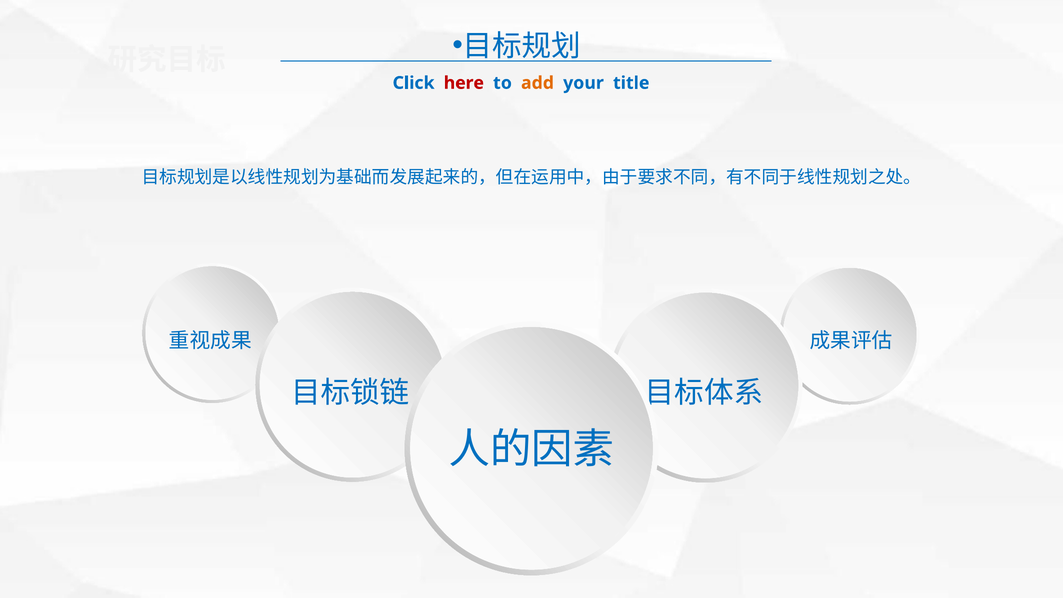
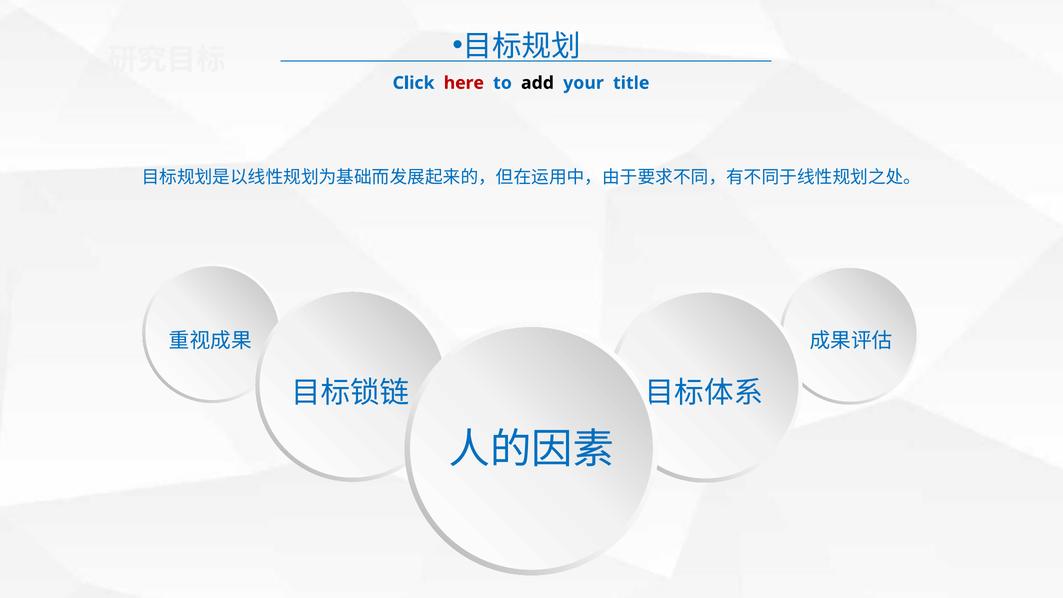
add colour: orange -> black (537, 83)
